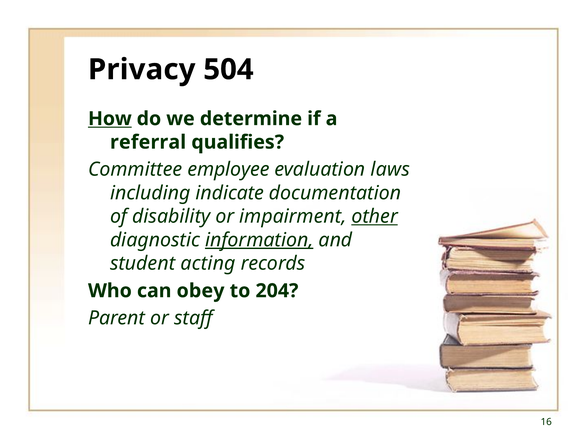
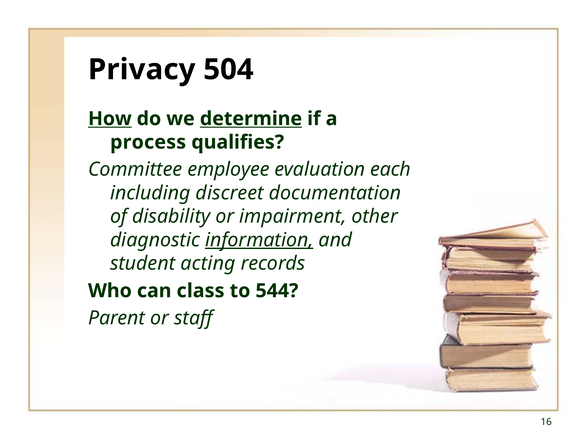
determine underline: none -> present (251, 119)
referral: referral -> process (148, 142)
laws: laws -> each (391, 170)
indicate: indicate -> discreet (230, 193)
other underline: present -> none (375, 217)
obey: obey -> class (201, 291)
204: 204 -> 544 (277, 291)
